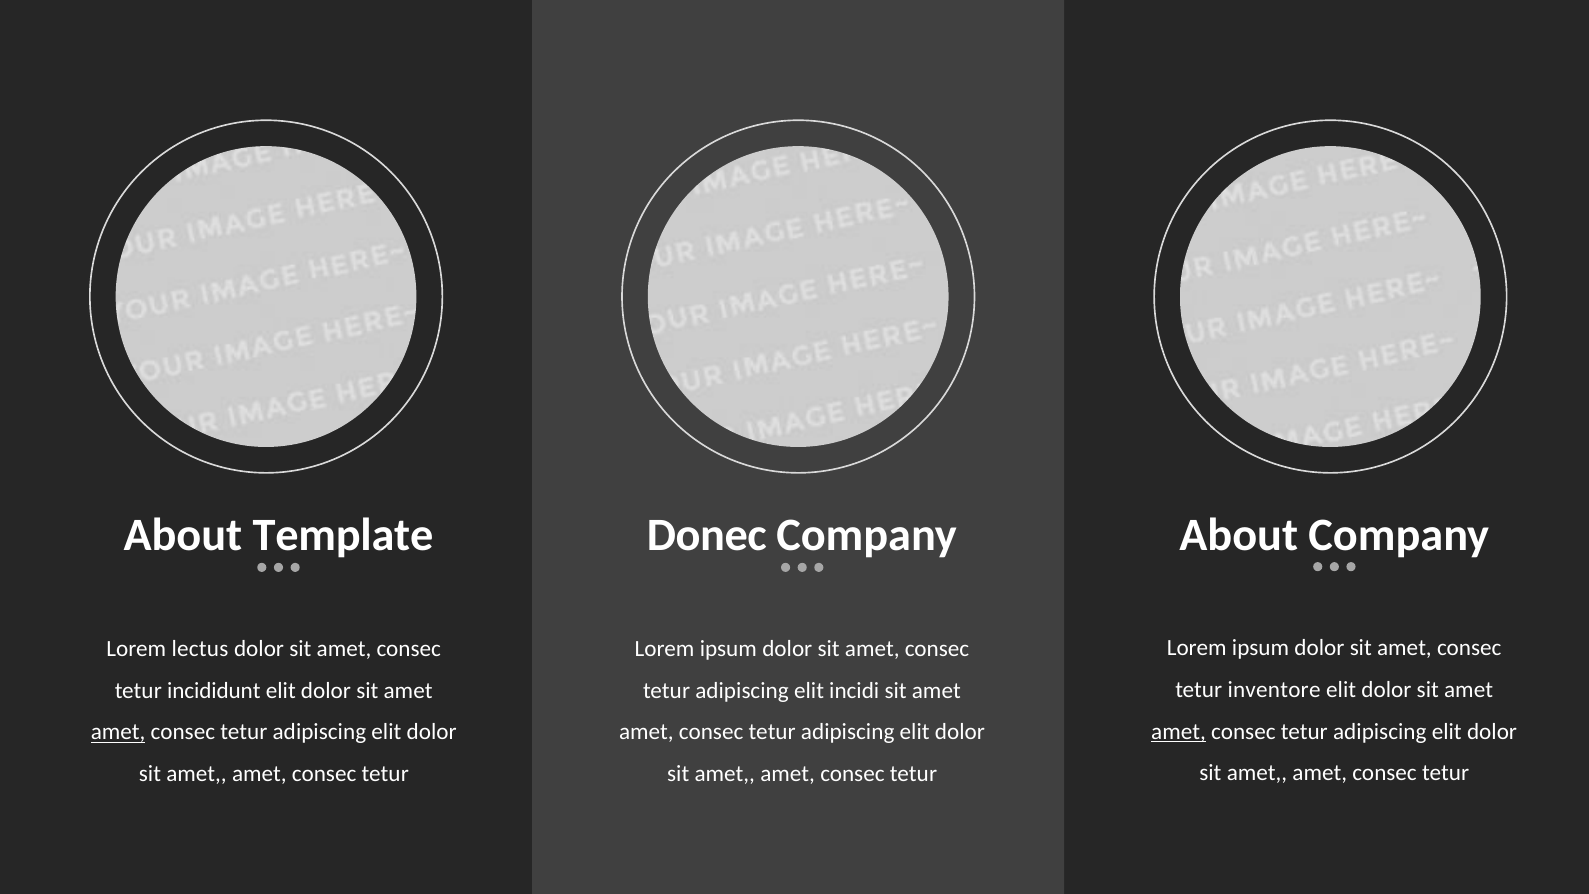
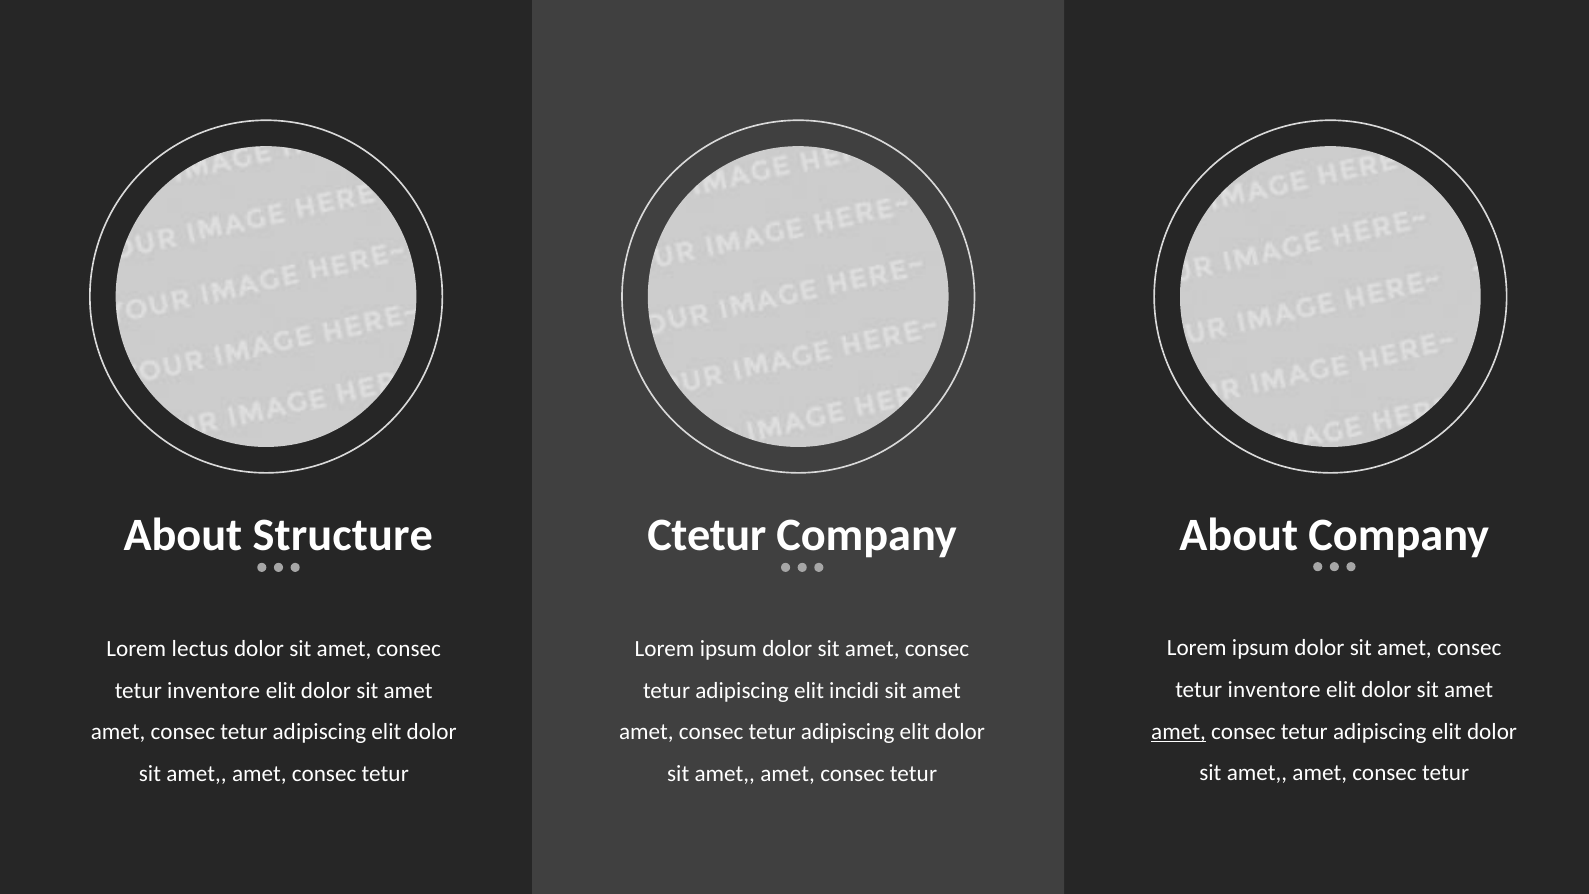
Template: Template -> Structure (343, 535)
Donec: Donec -> Ctetur (707, 535)
incididunt: incididunt -> inventore (214, 690)
amet underline: present -> none (118, 732)
